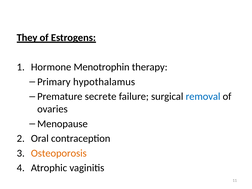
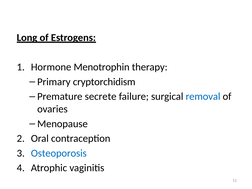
They: They -> Long (27, 38)
hypothalamus: hypothalamus -> cryptorchidism (104, 82)
Osteoporosis colour: orange -> blue (59, 153)
